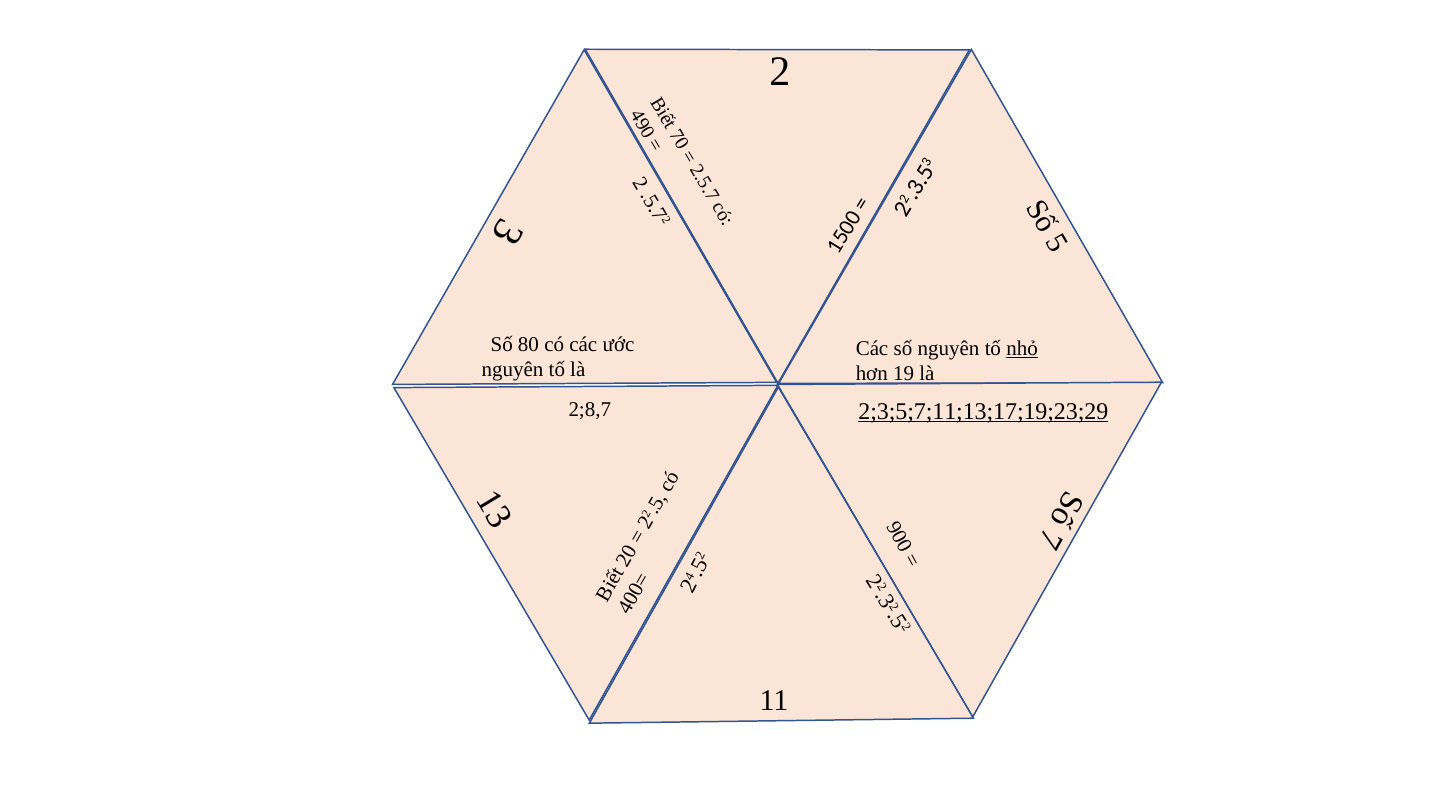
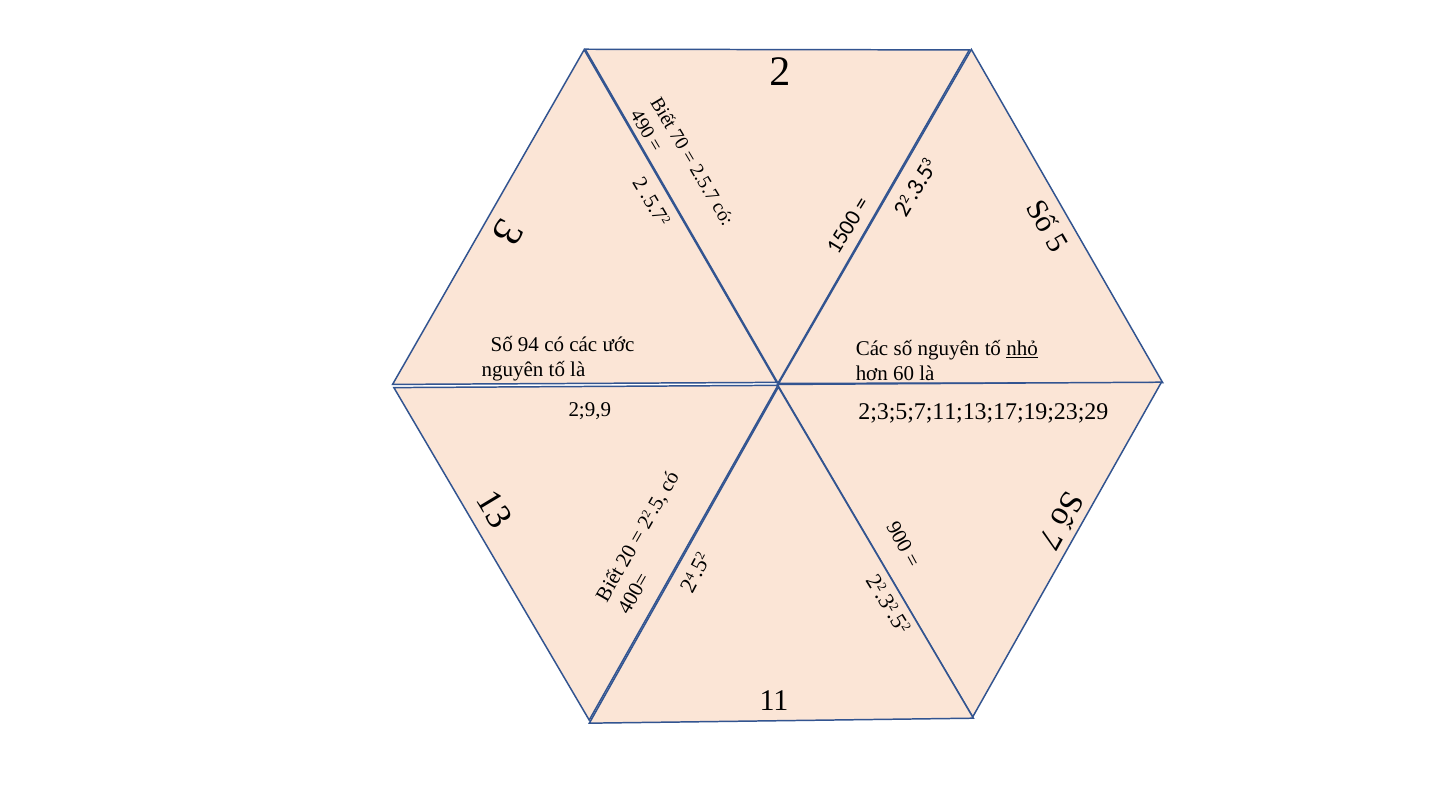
80: 80 -> 94 (528, 344)
19: 19 -> 60 (904, 374)
2;8,7: 2;8,7 -> 2;9,9 (590, 409)
2;3;5;7;11;13;17;19;23;29 underline: present -> none (983, 411)
